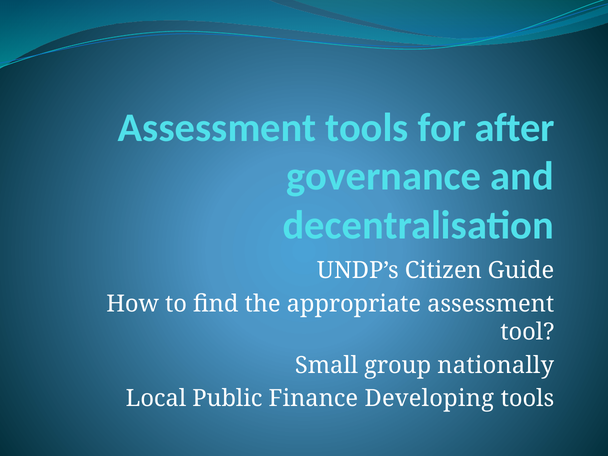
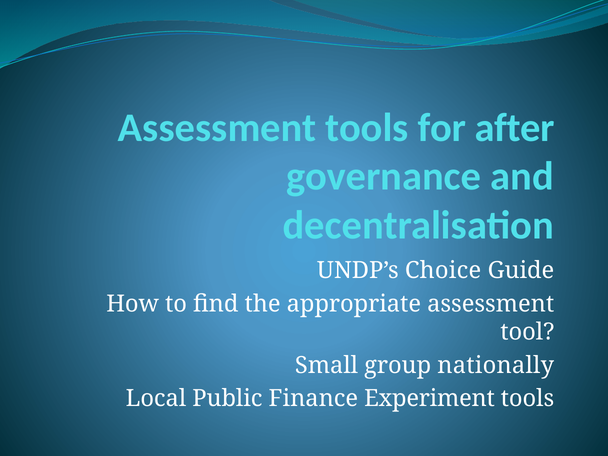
Citizen: Citizen -> Choice (443, 271)
Developing: Developing -> Experiment (430, 398)
